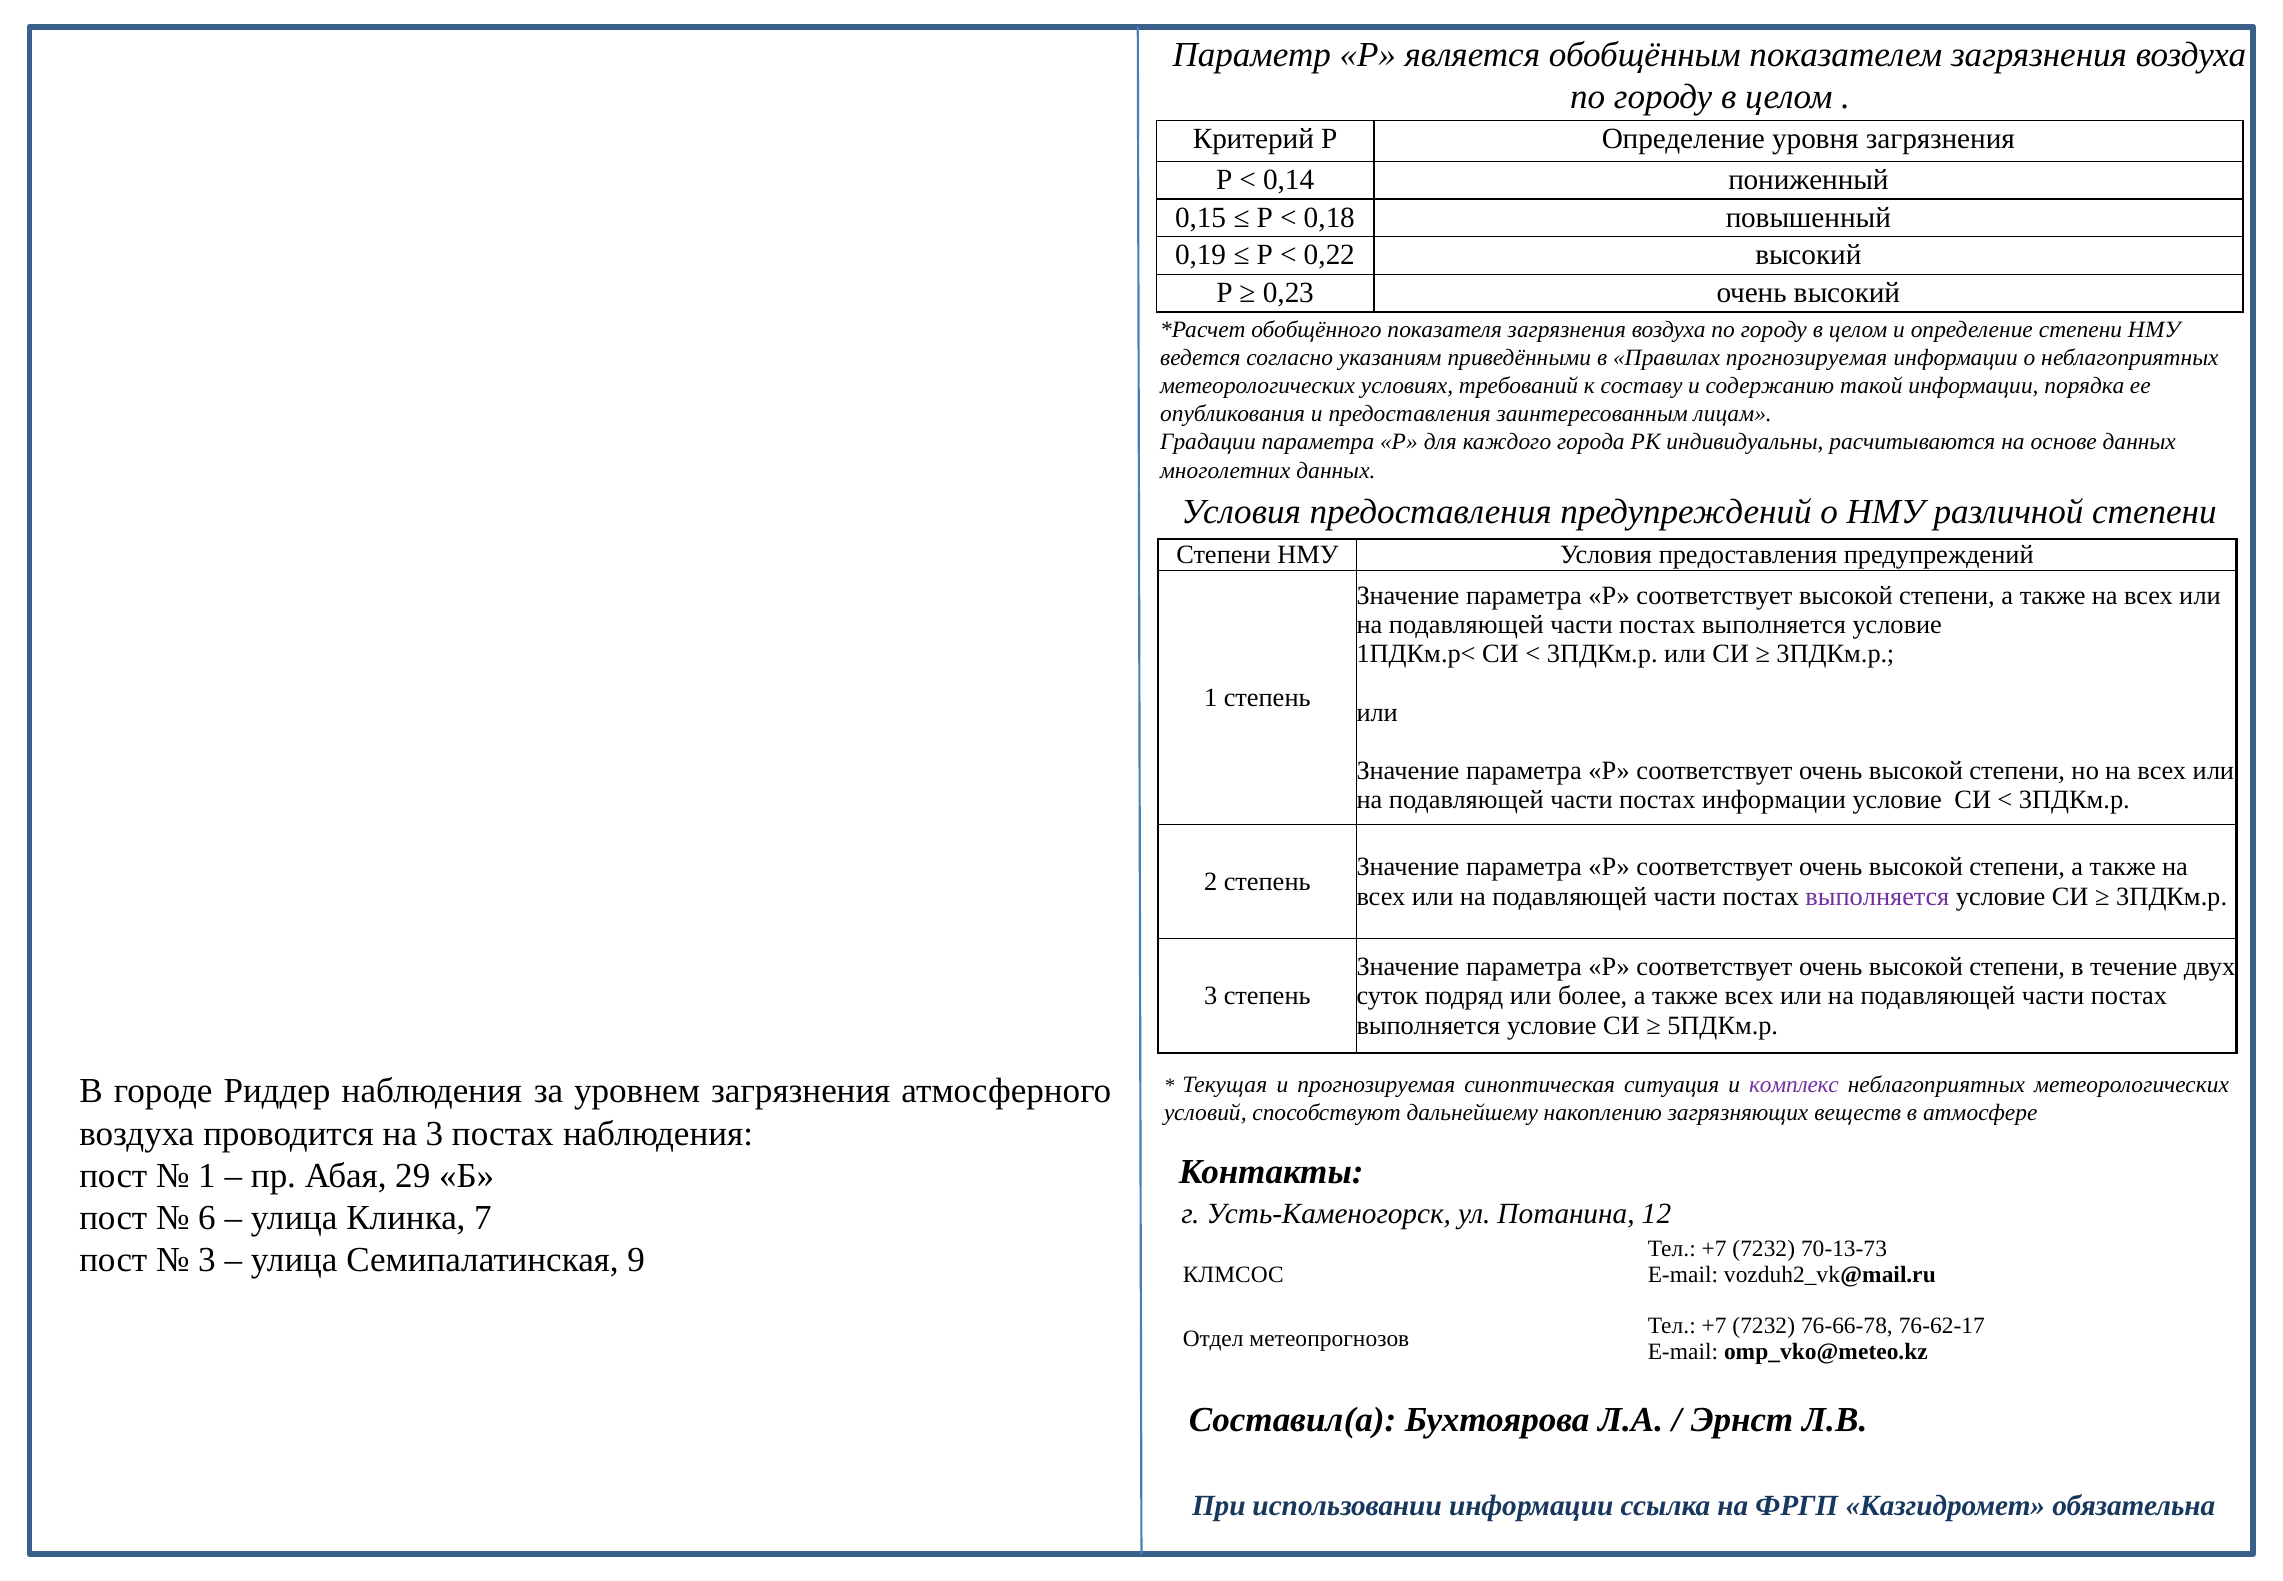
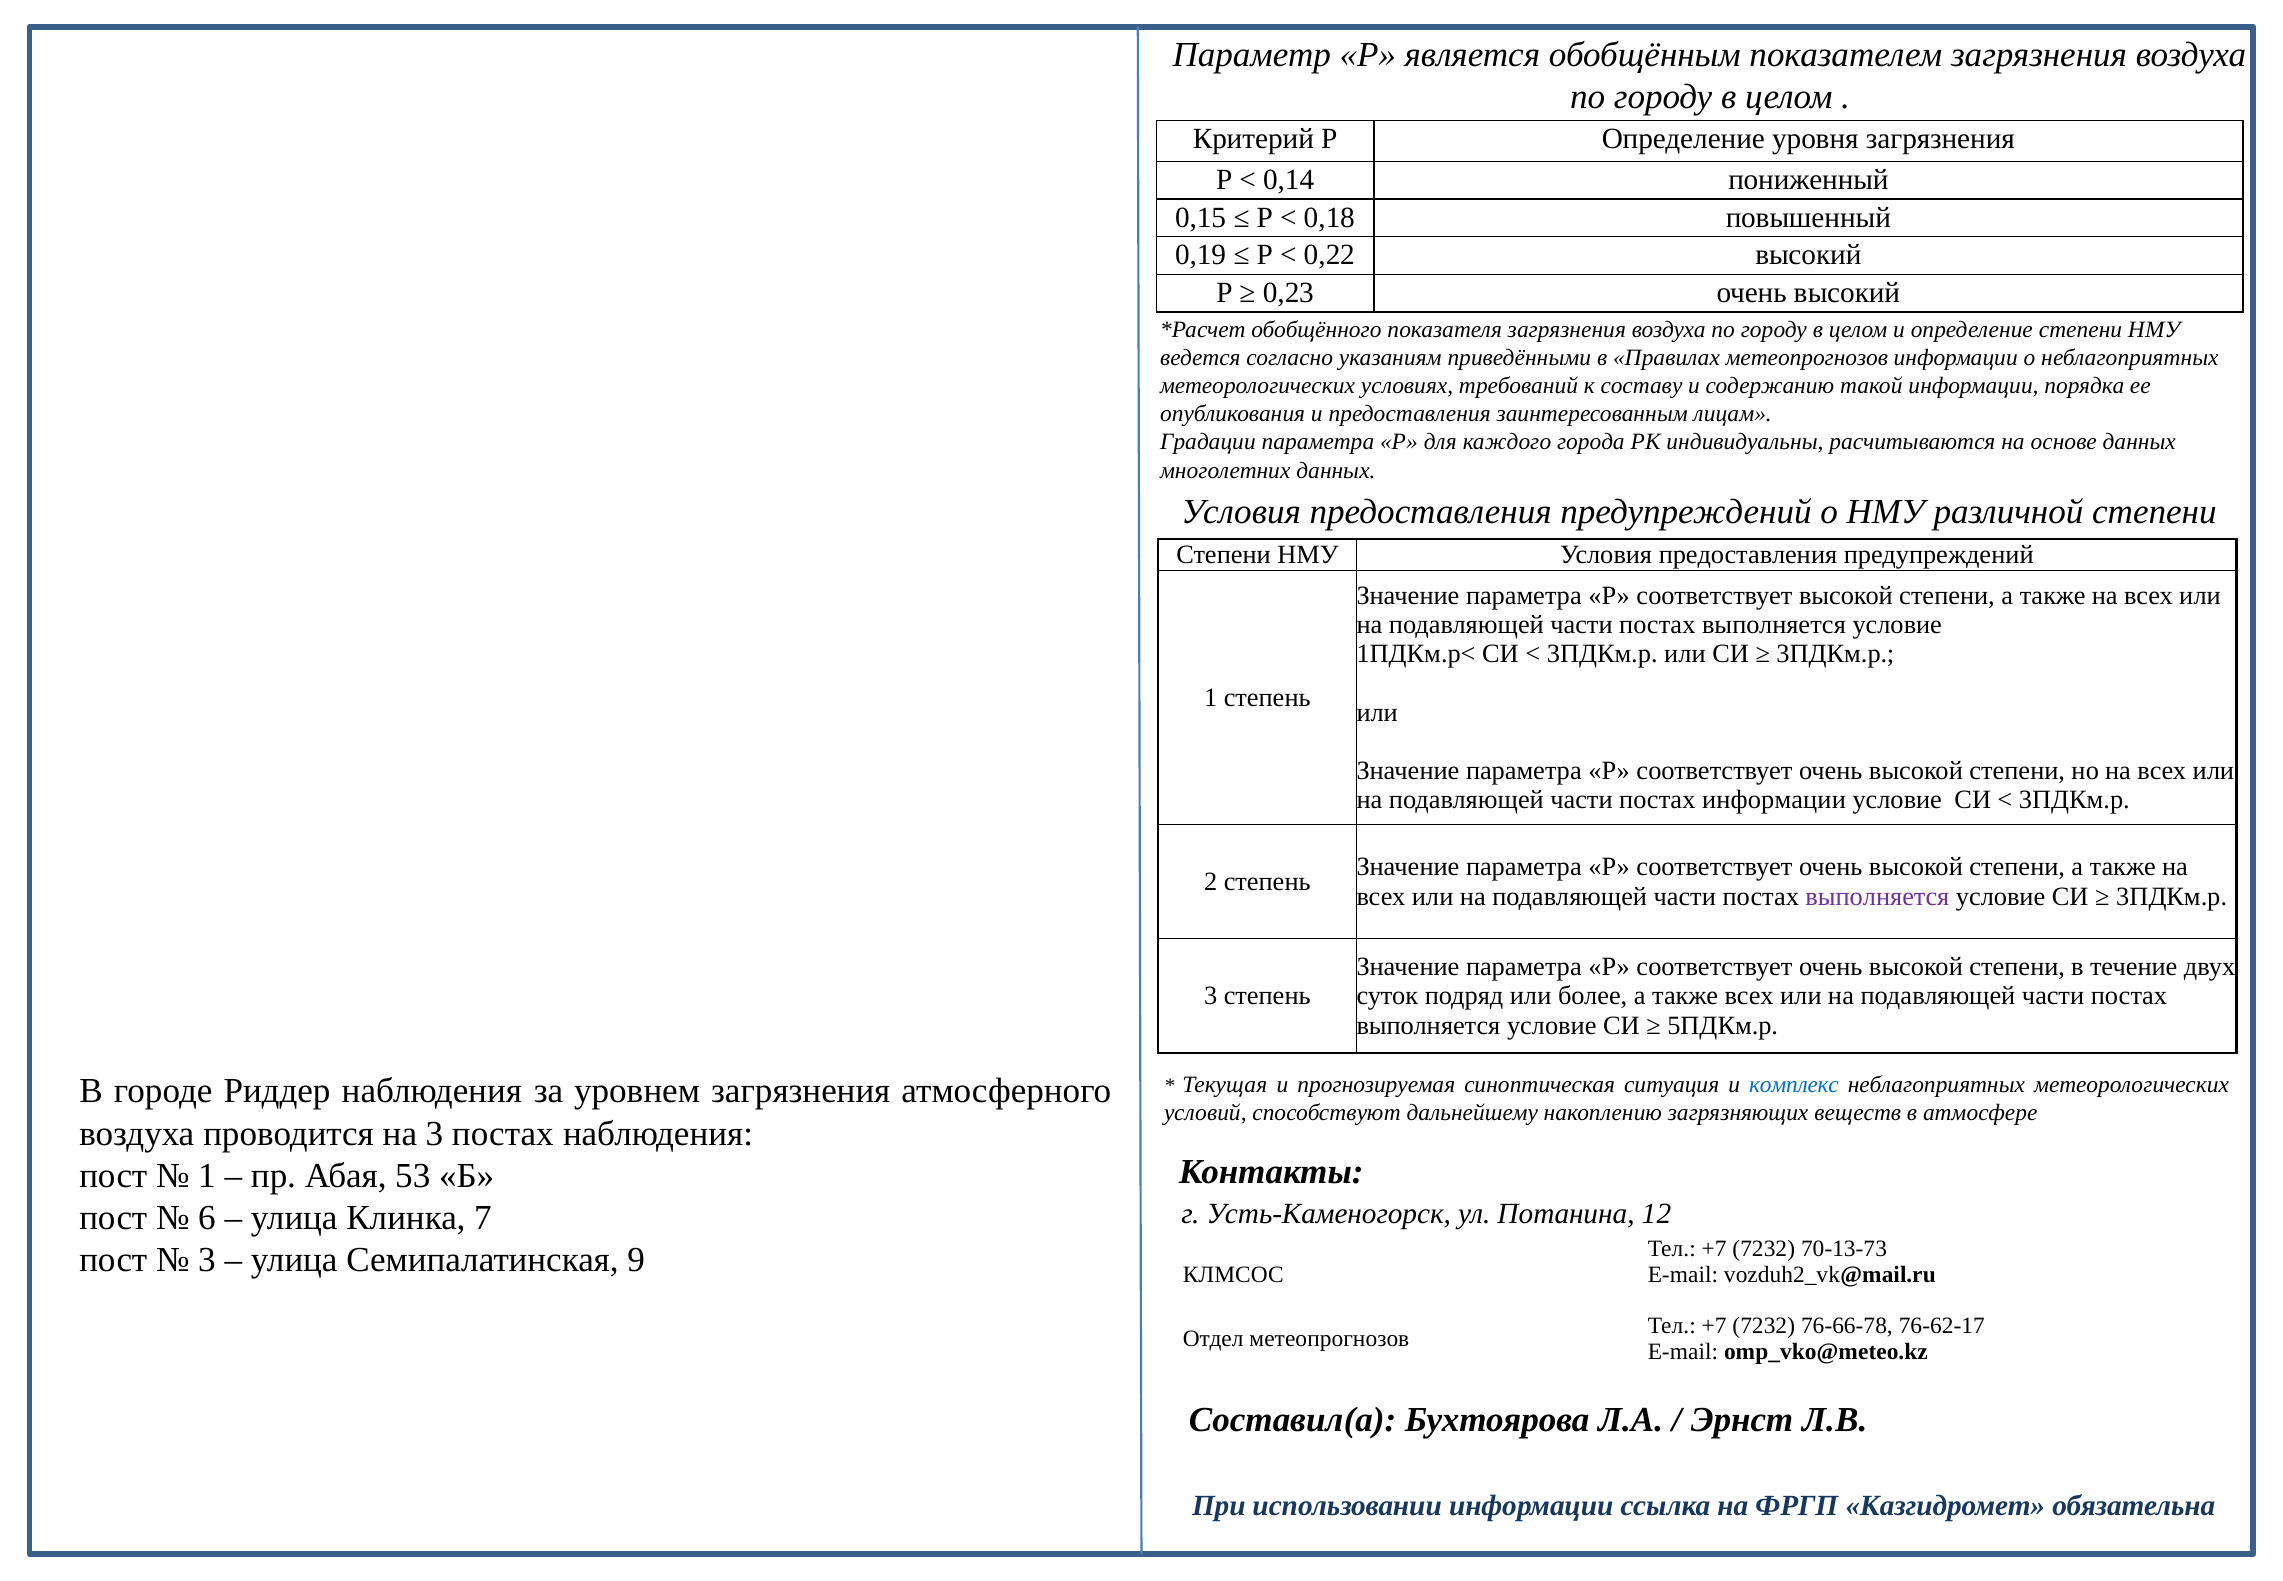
Правилах прогнозируемая: прогнозируемая -> метеопрогнозов (1807, 358)
комплекс colour: purple -> blue (1794, 1084)
29: 29 -> 53 (413, 1175)
